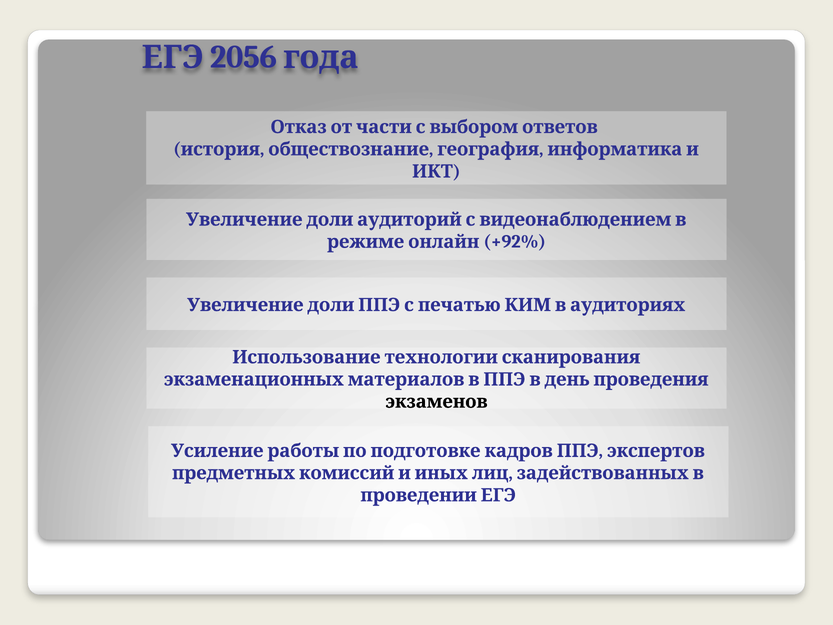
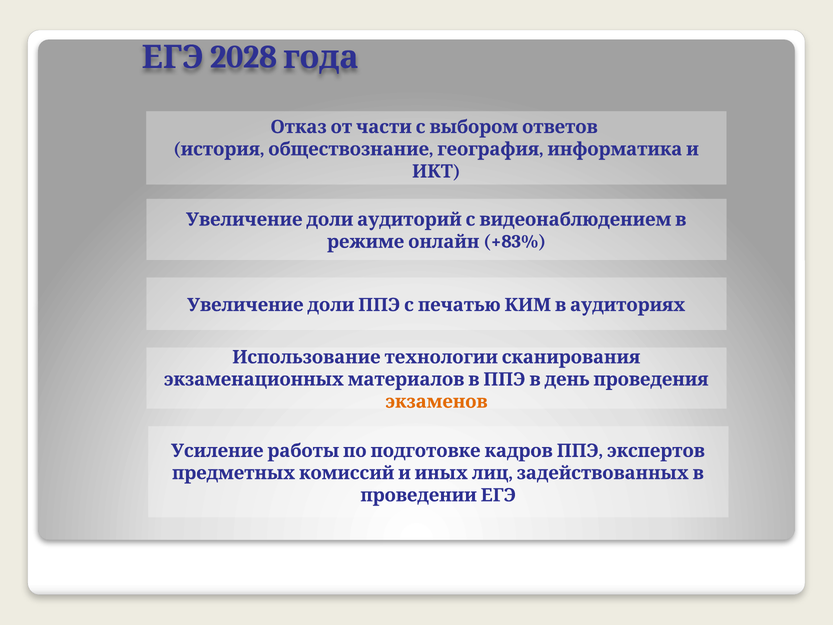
2056: 2056 -> 2028 (244, 57)
+92%: +92% -> +83% (515, 242)
экзаменов colour: black -> orange (436, 401)
